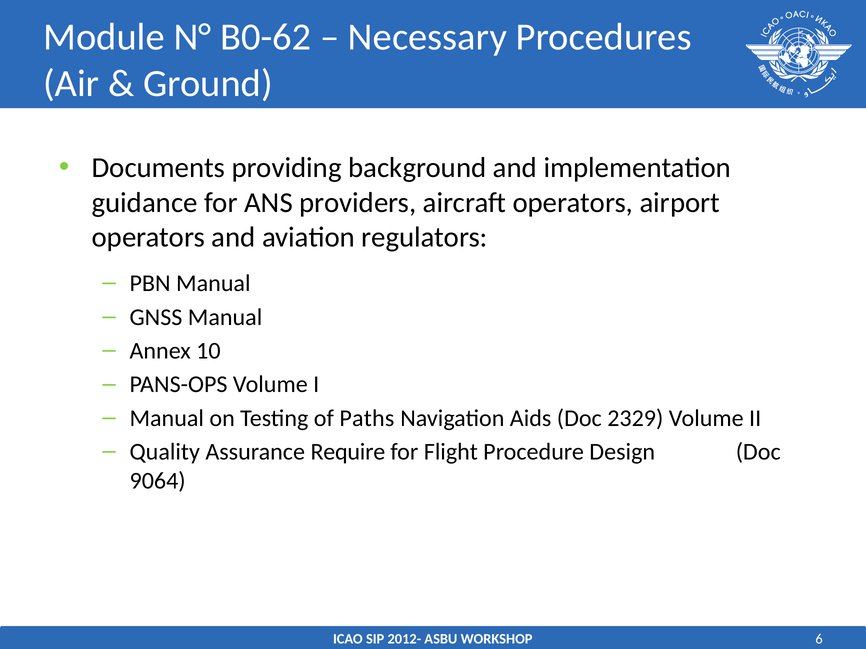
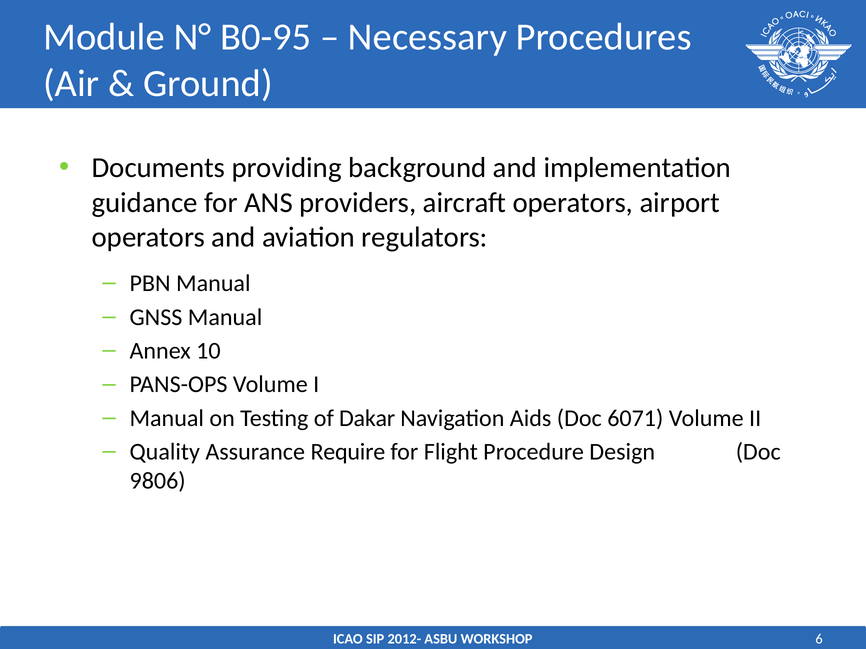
B0-62: B0-62 -> B0-95 (266, 37)
Paths: Paths -> Dakar (367, 419)
2329: 2329 -> 6071 (635, 419)
9064: 9064 -> 9806 (158, 481)
